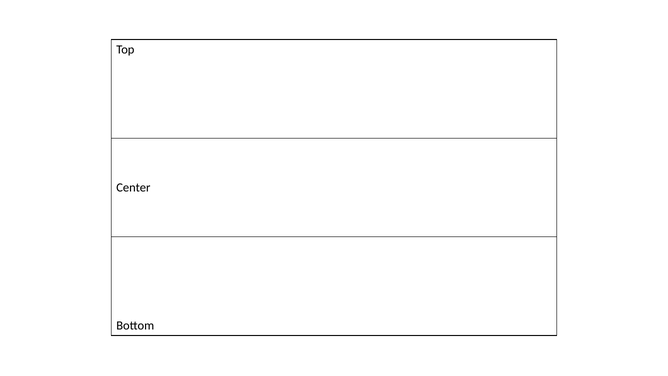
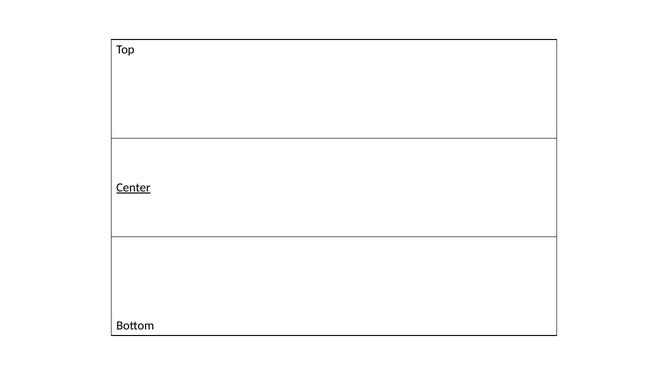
Center underline: none -> present (133, 187)
